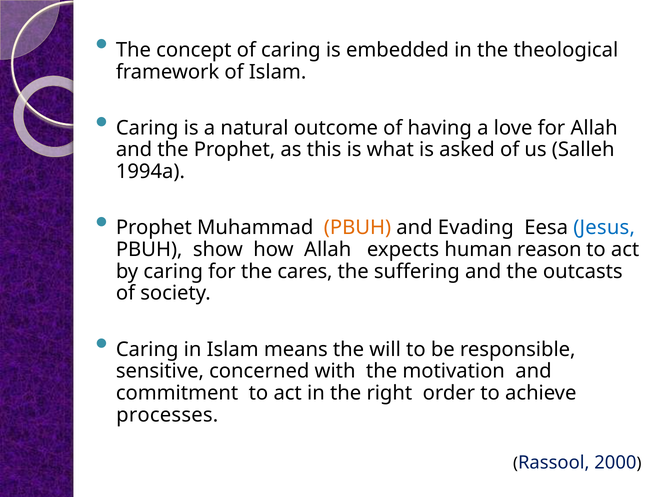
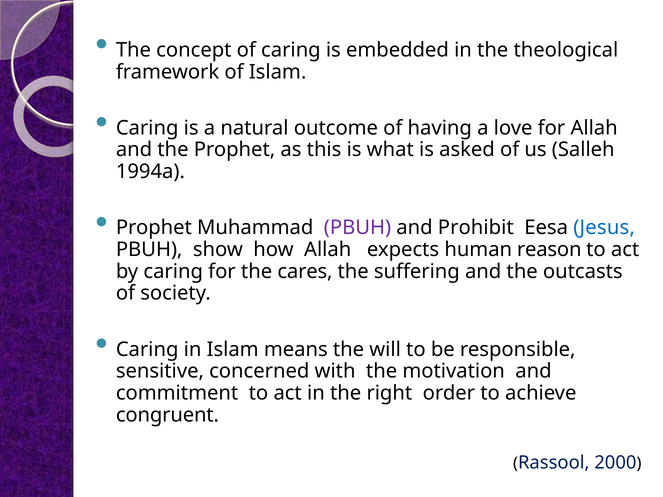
PBUH colour: orange -> purple (358, 228)
Evading: Evading -> Prohibit (476, 228)
processes: processes -> congruent (167, 415)
